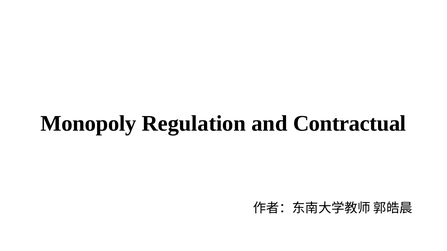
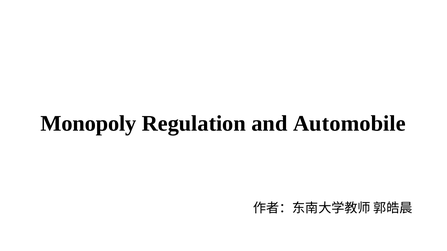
Contractual: Contractual -> Automobile (349, 124)
